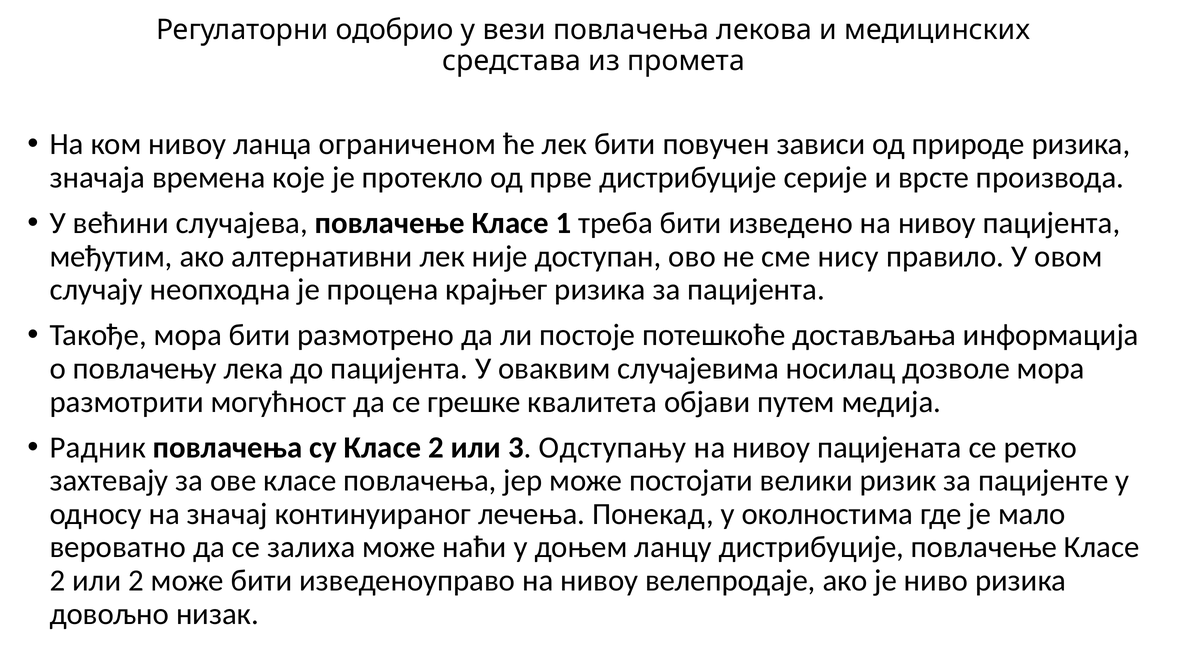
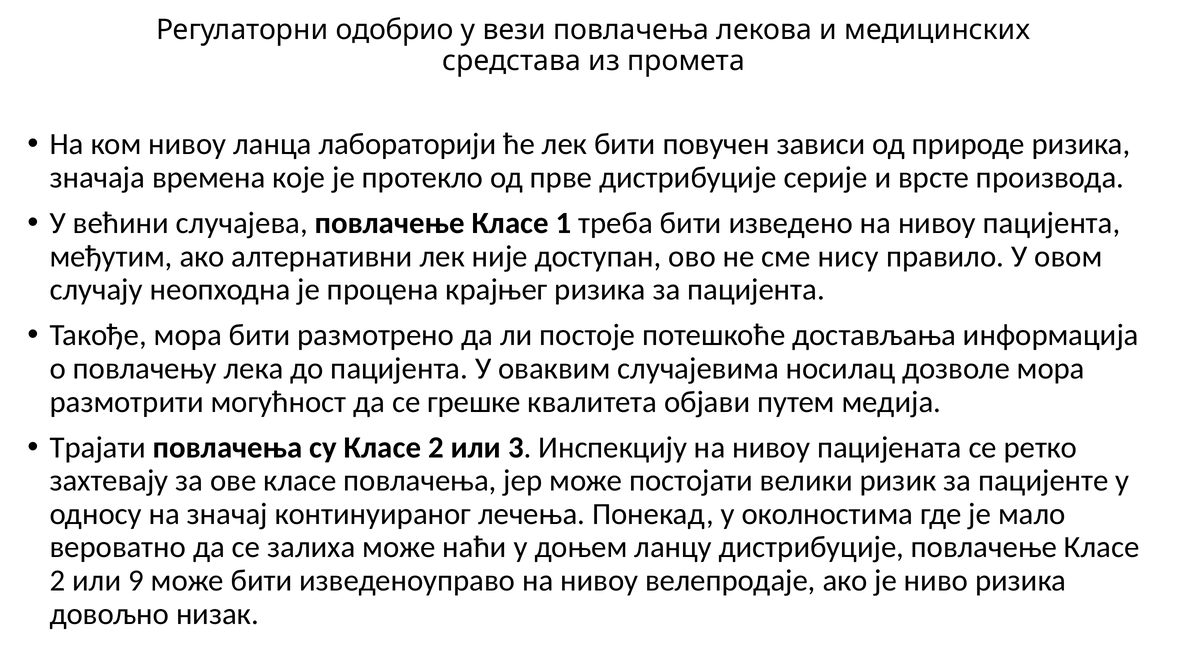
ограниченом: ограниченом -> лабораторији (407, 144)
Радник: Радник -> Трајати (98, 448)
Одступању: Одступању -> Инспекцију (613, 448)
или 2: 2 -> 9 (136, 581)
